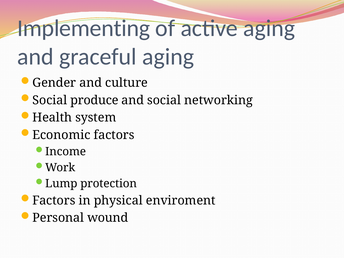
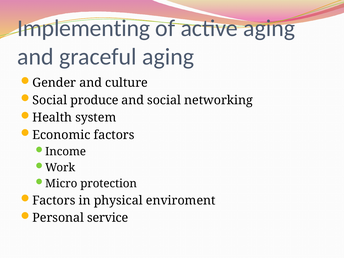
Lump: Lump -> Micro (61, 184)
wound: wound -> service (108, 218)
